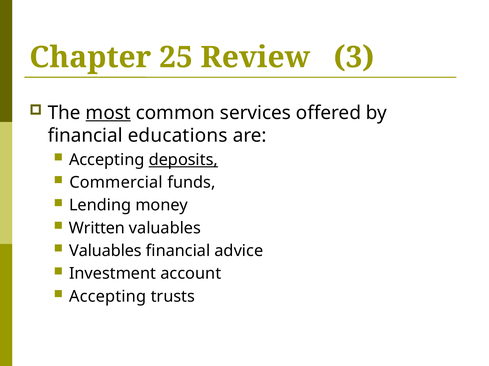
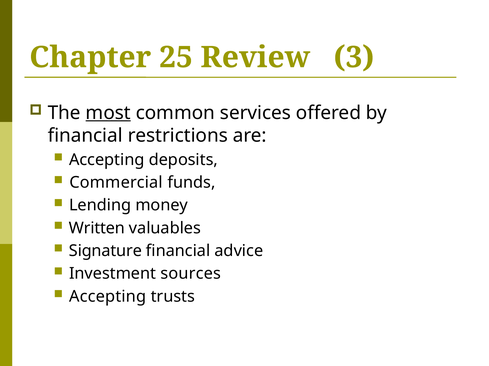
educations: educations -> restrictions (178, 136)
deposits underline: present -> none (183, 160)
Valuables: Valuables -> Signature (105, 251)
account: account -> sources (191, 274)
